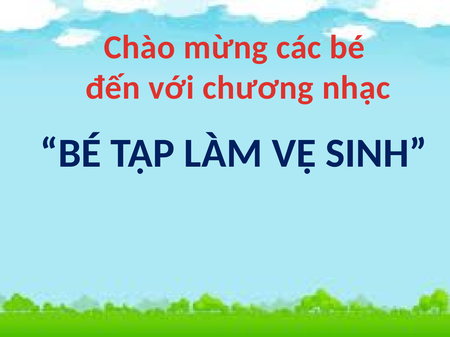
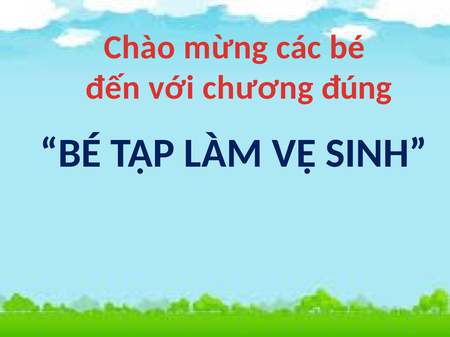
nhạc: nhạc -> đúng (357, 88)
